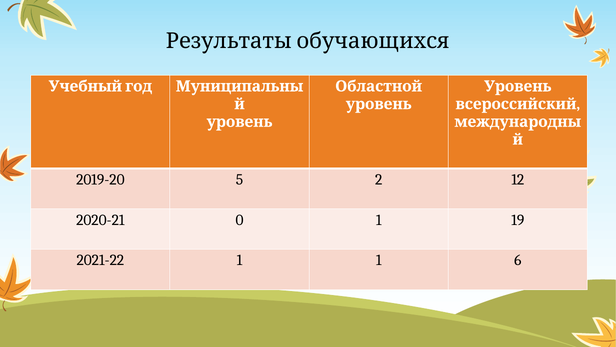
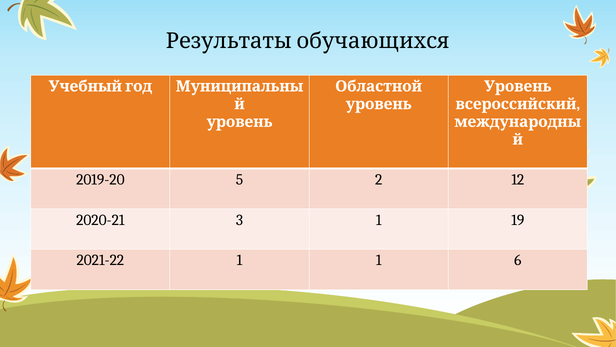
0: 0 -> 3 (239, 220)
